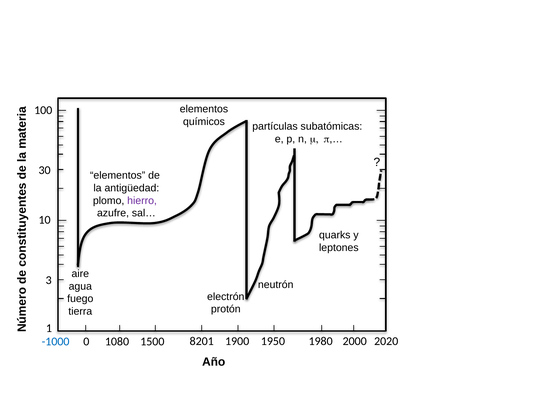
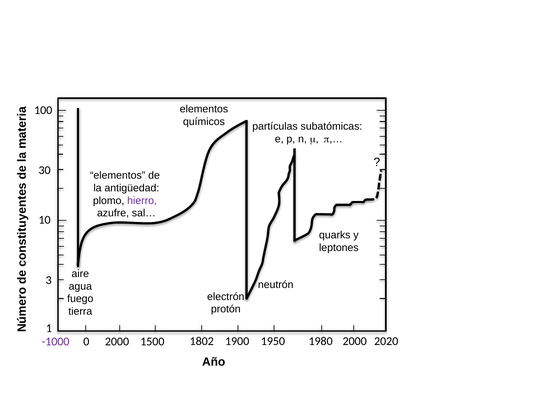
-1000 colour: blue -> purple (56, 342)
0 1080: 1080 -> 2000 (117, 342)
8201: 8201 -> 1802 (202, 342)
